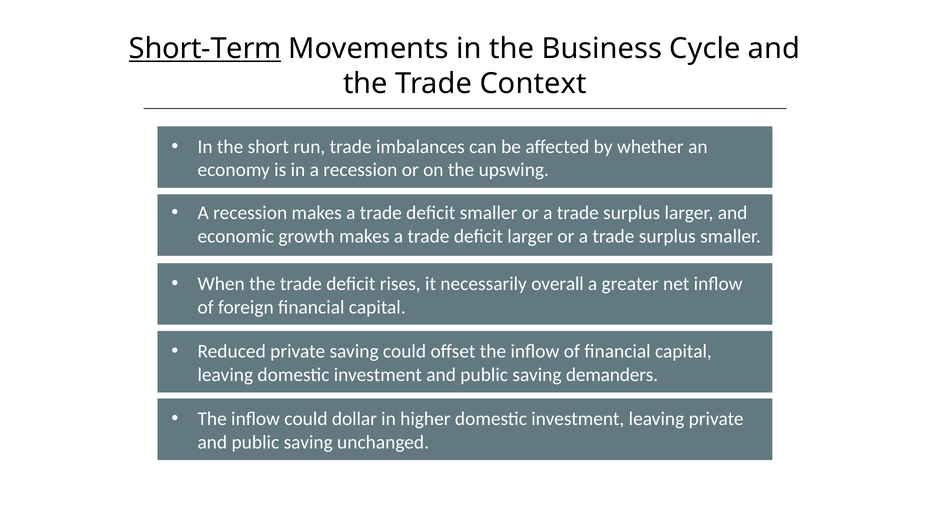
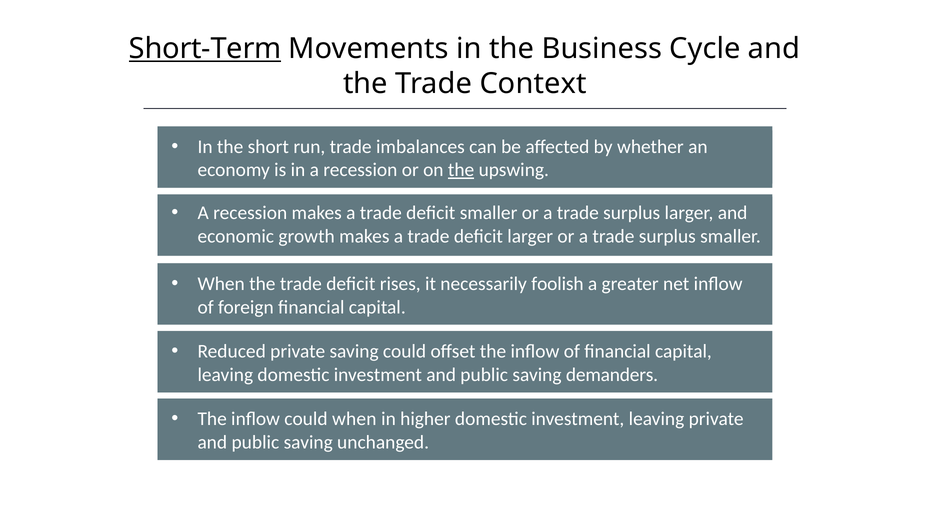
the underline: none -> present (461, 170)
overall: overall -> foolish (557, 284)
could dollar: dollar -> when (354, 419)
